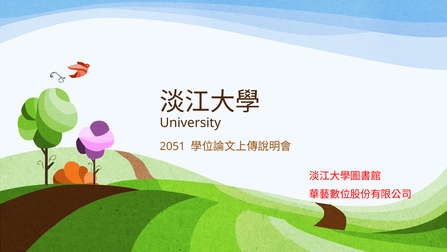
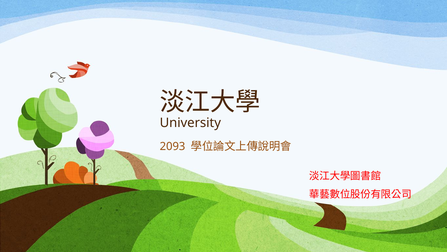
2051: 2051 -> 2093 (173, 146)
